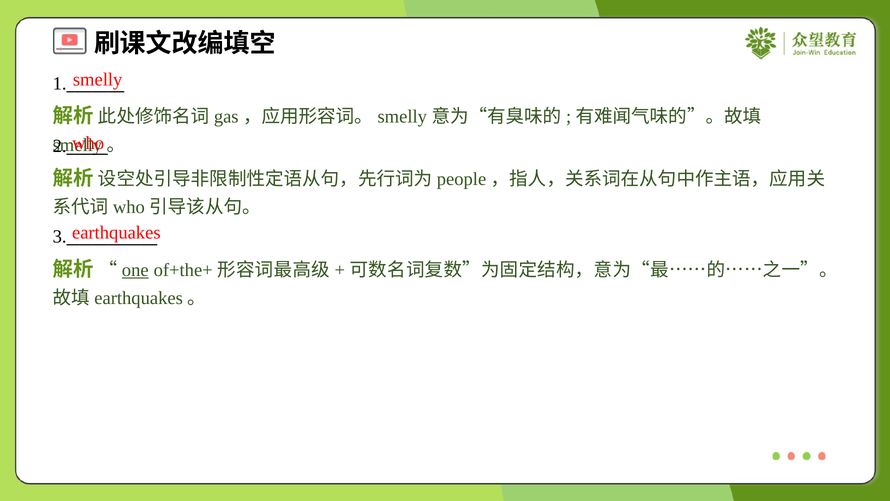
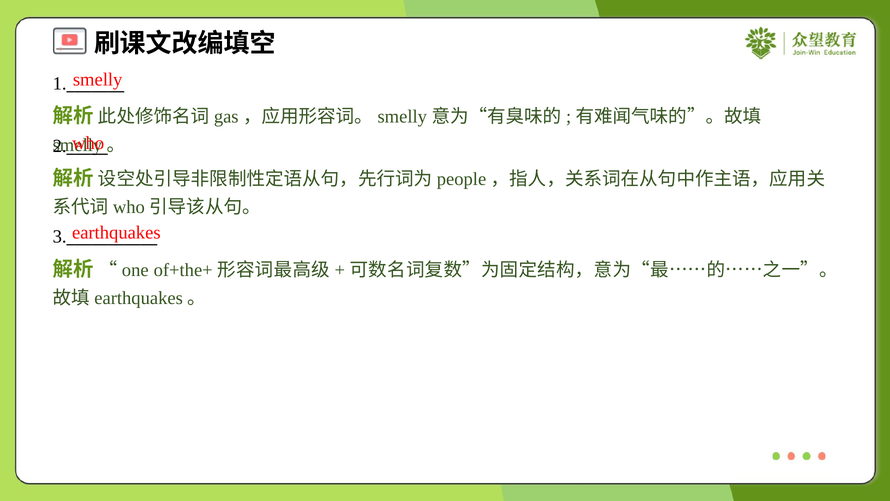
one underline: present -> none (135, 270)
